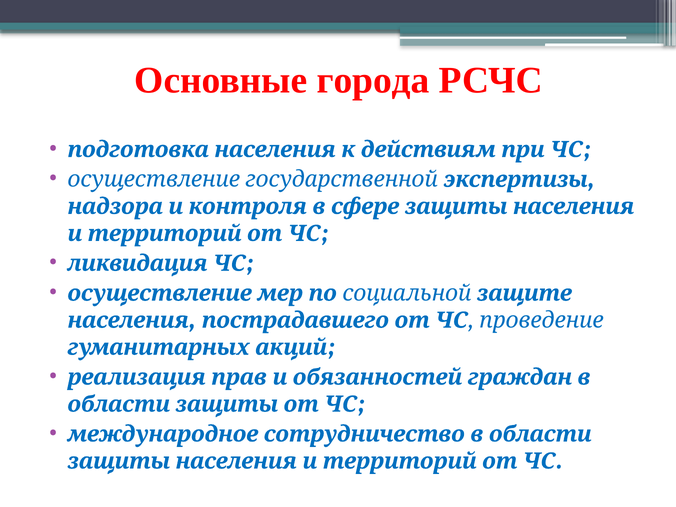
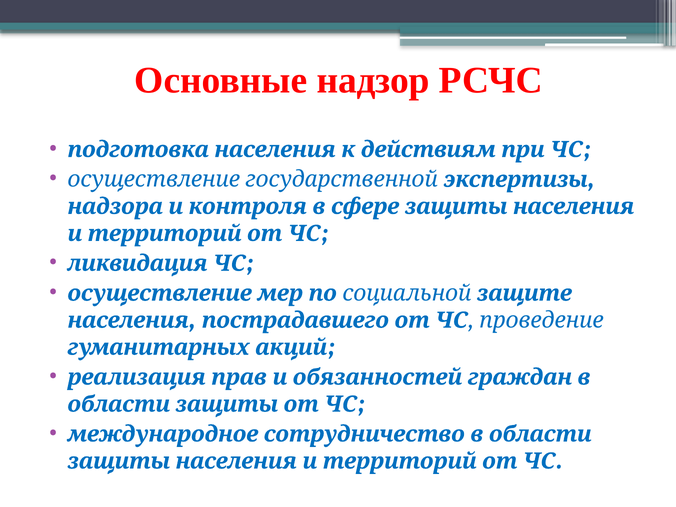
города: города -> надзор (373, 80)
